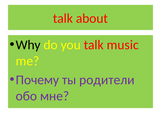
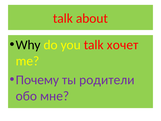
music: music -> хочет (123, 45)
